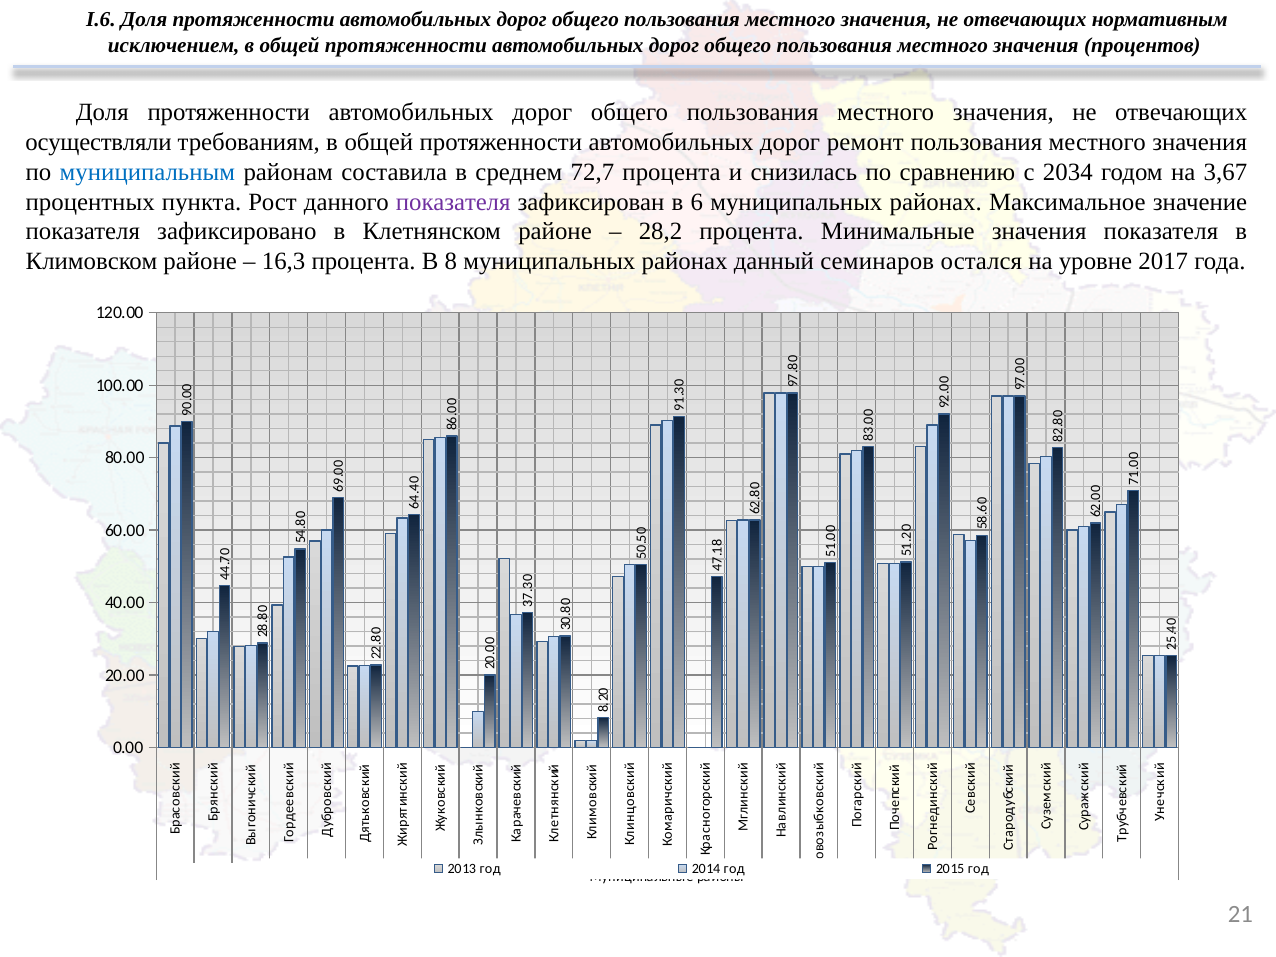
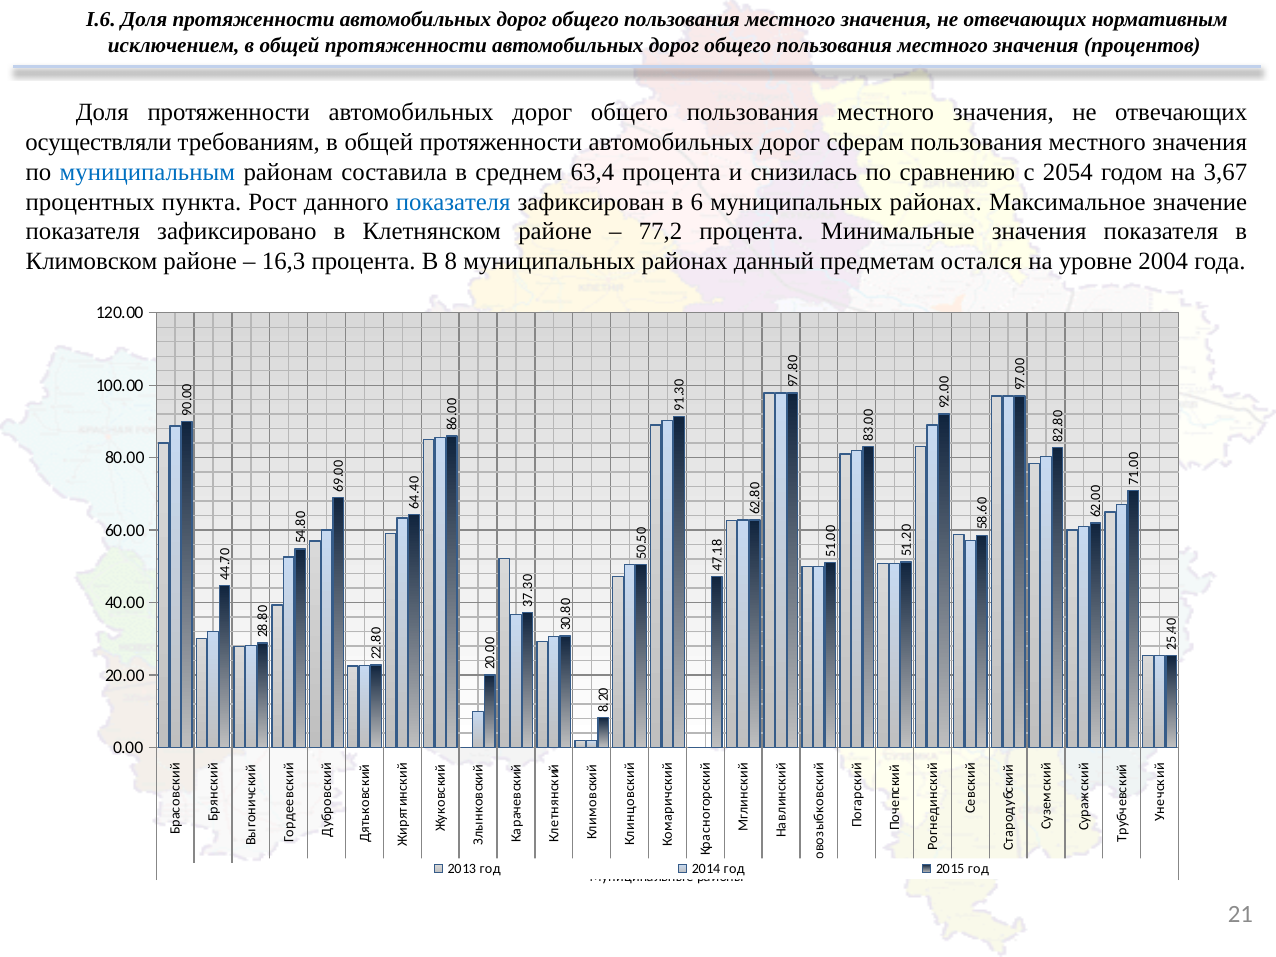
ремонт: ремонт -> сферам (865, 142)
72,7: 72,7 -> 63,4 (592, 172)
2034: 2034 -> 2054 (1068, 172)
показателя colour: purple -> blue (453, 202)
28,2: 28,2 -> 77,2 (660, 232)
семинаров: семинаров -> предметам (877, 262)
2017: 2017 -> 2004 (1163, 262)
